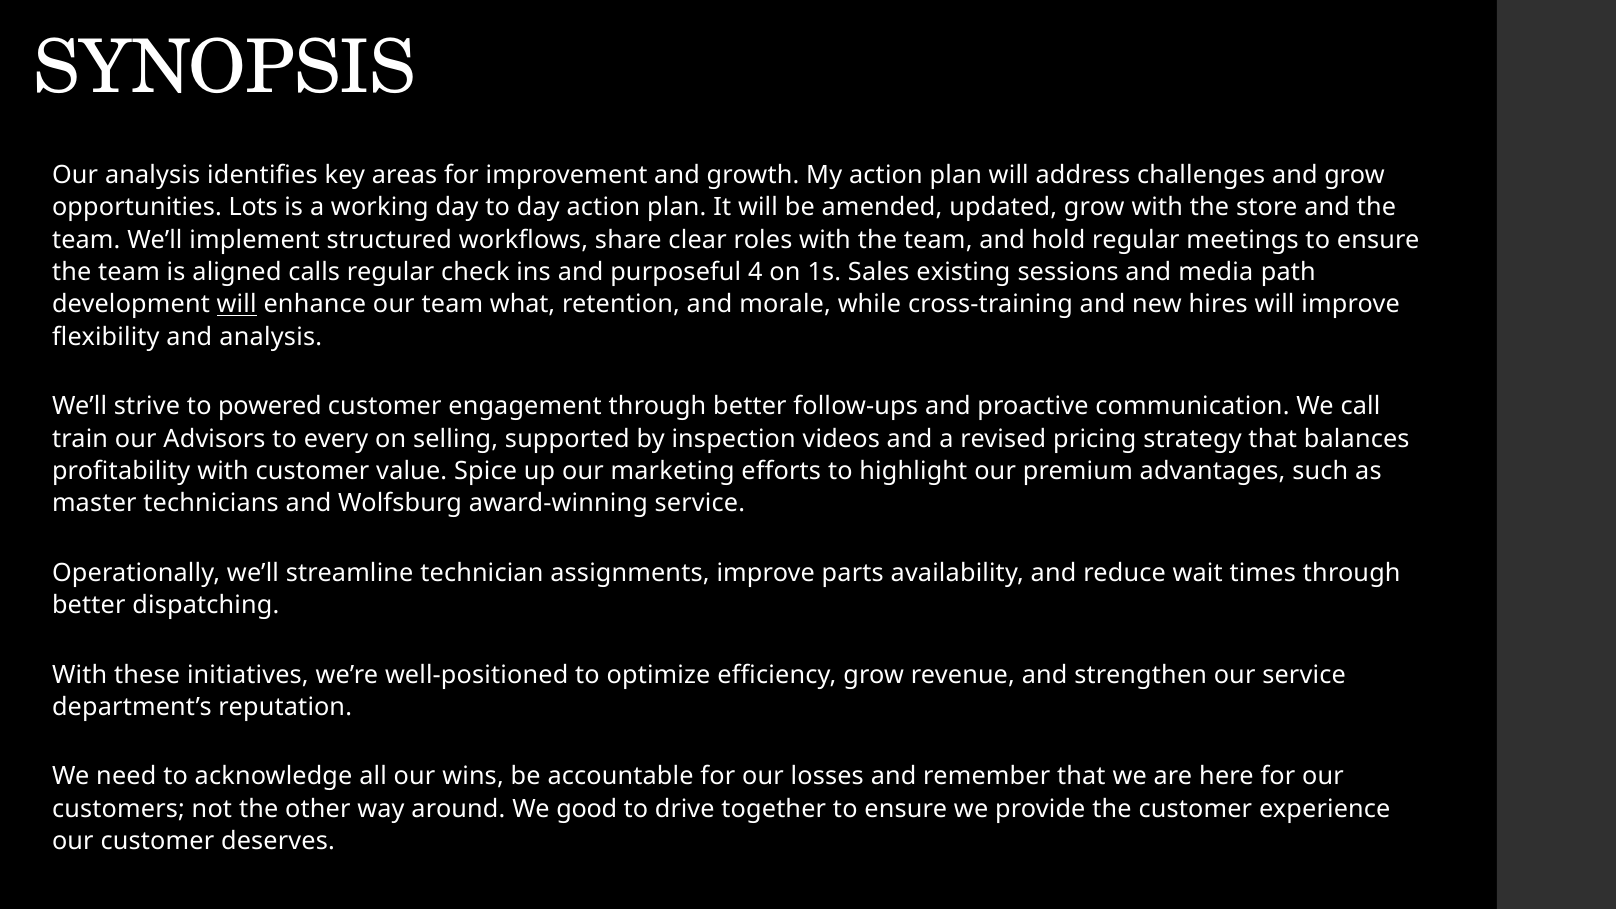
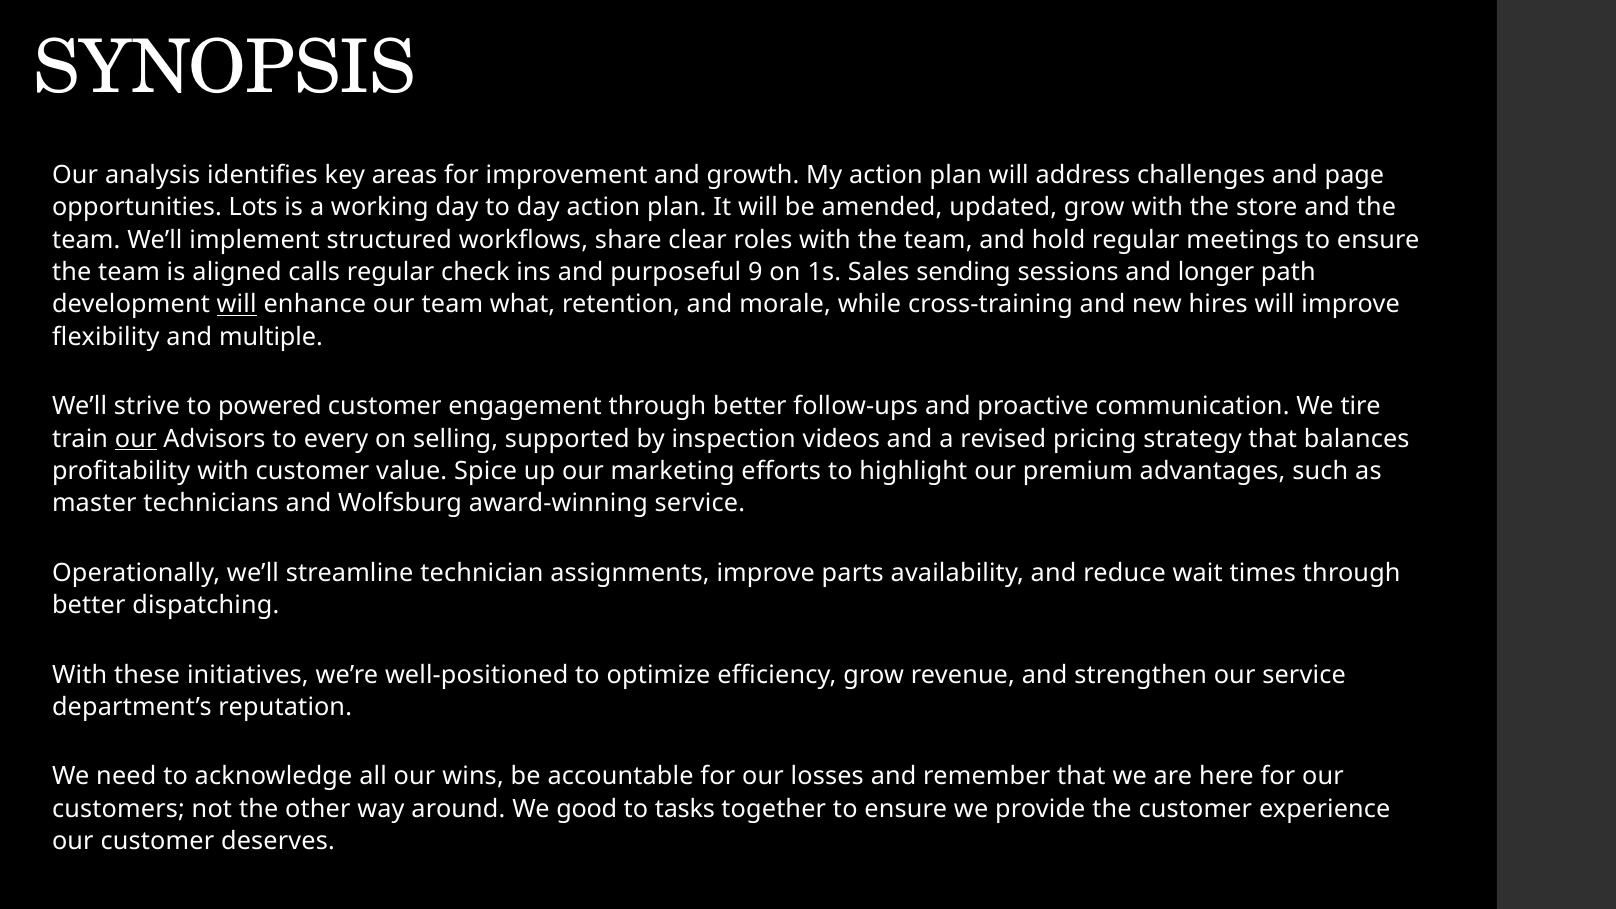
and grow: grow -> page (1354, 175)
4: 4 -> 9 (755, 272)
existing: existing -> sending (964, 272)
media: media -> longer (1216, 272)
and analysis: analysis -> multiple (271, 337)
call: call -> tire (1361, 406)
our underline: none -> present (136, 439)
drive: drive -> tasks (685, 809)
